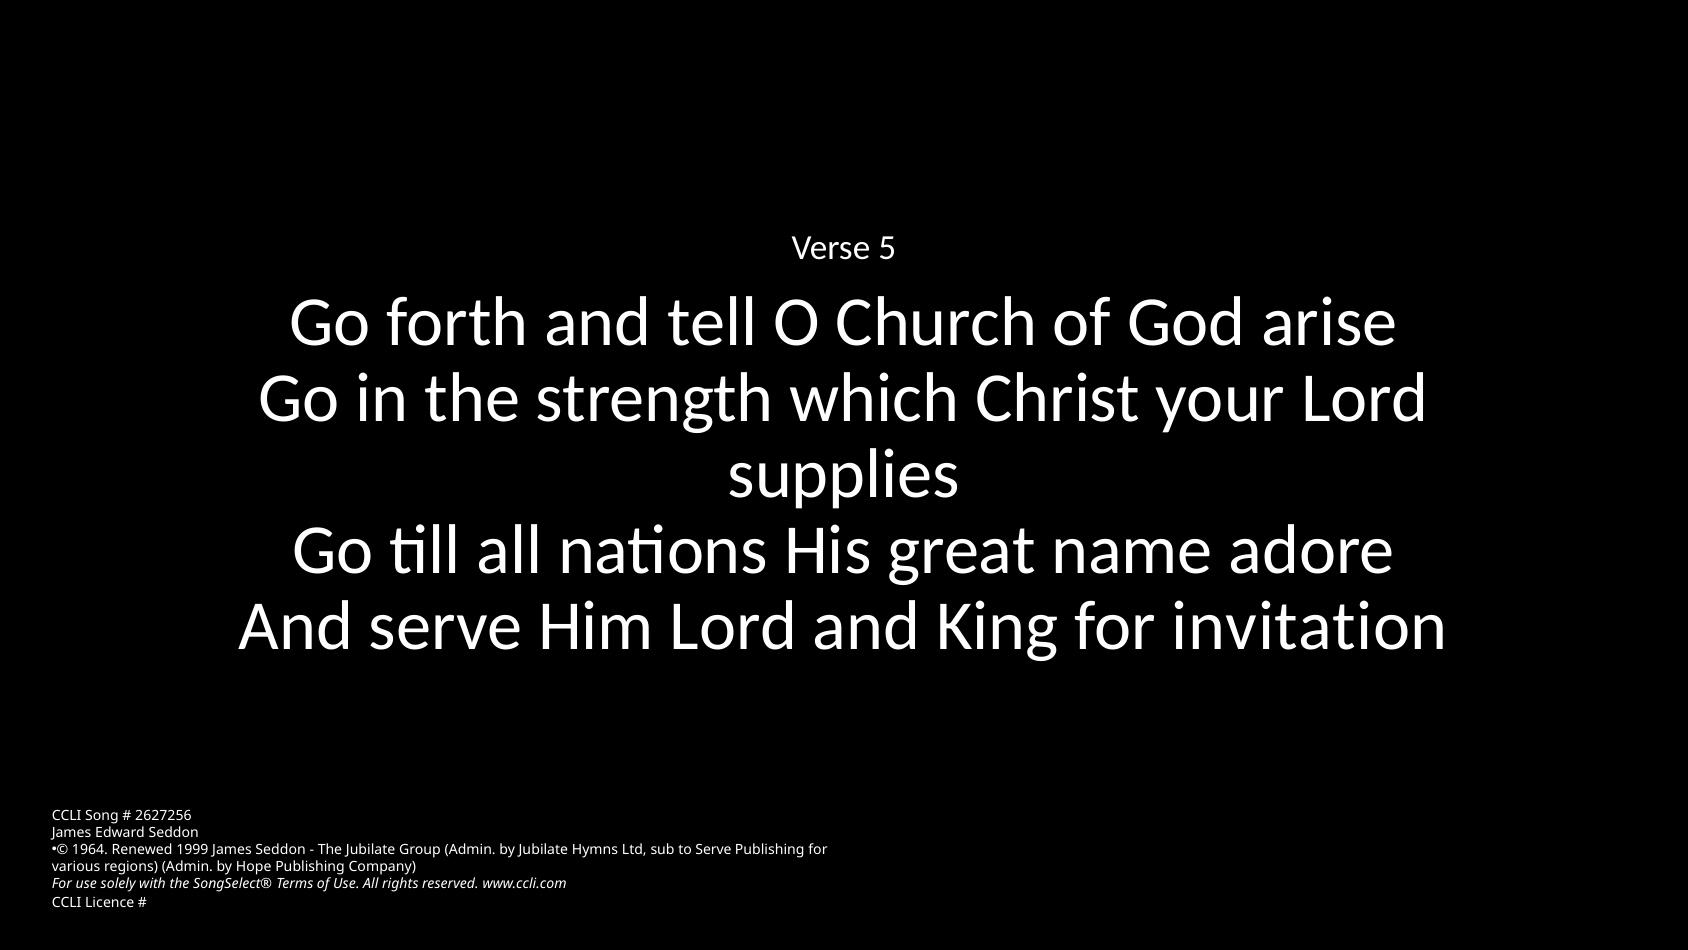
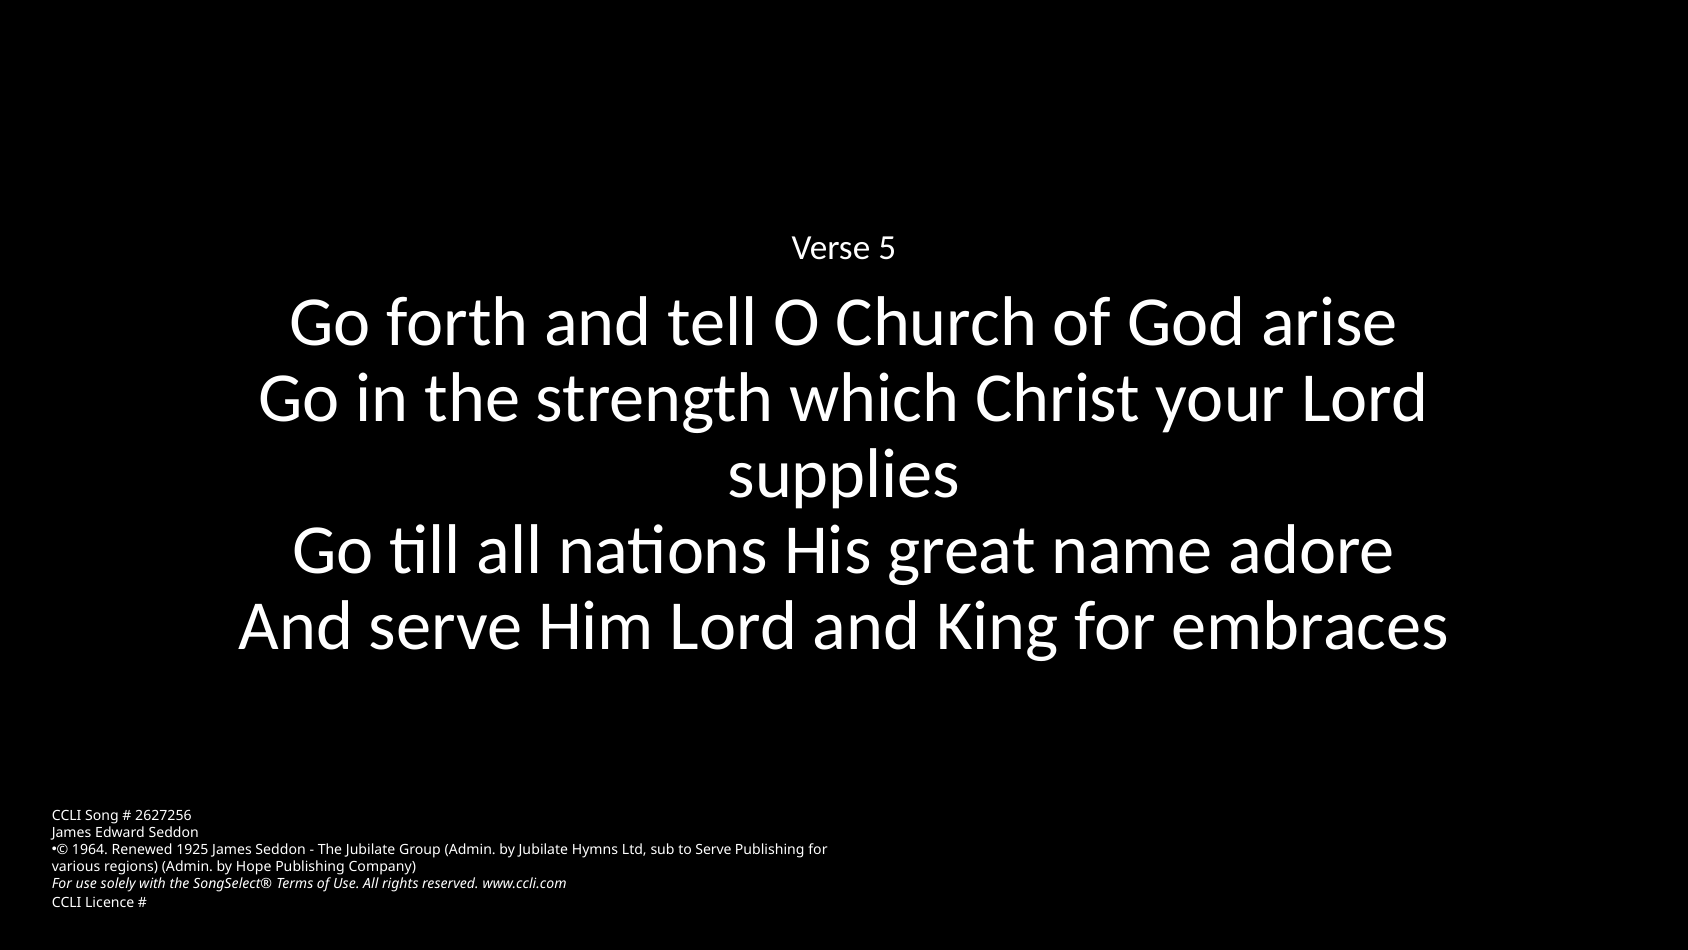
invitation: invitation -> embraces (1310, 626)
1999: 1999 -> 1925 (192, 850)
